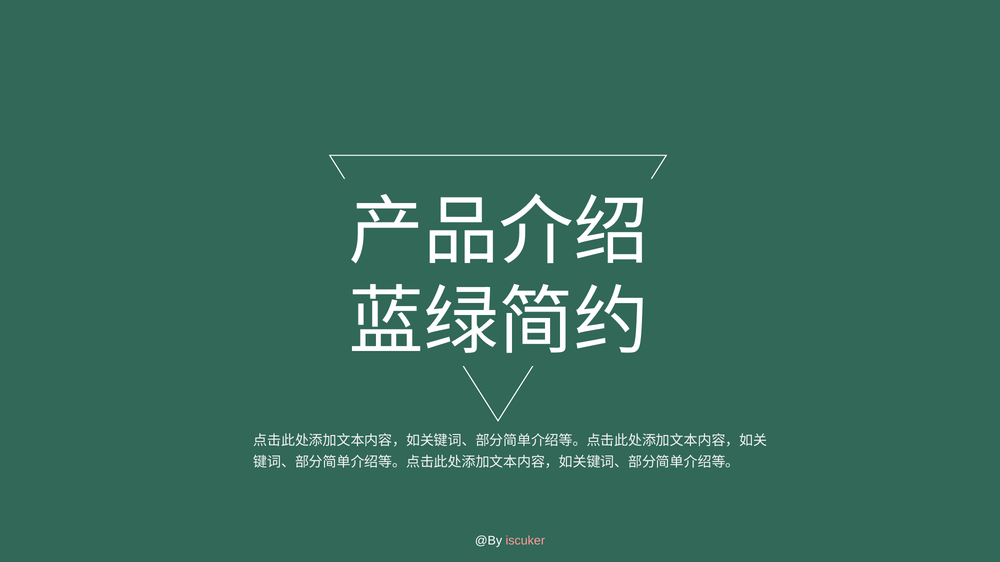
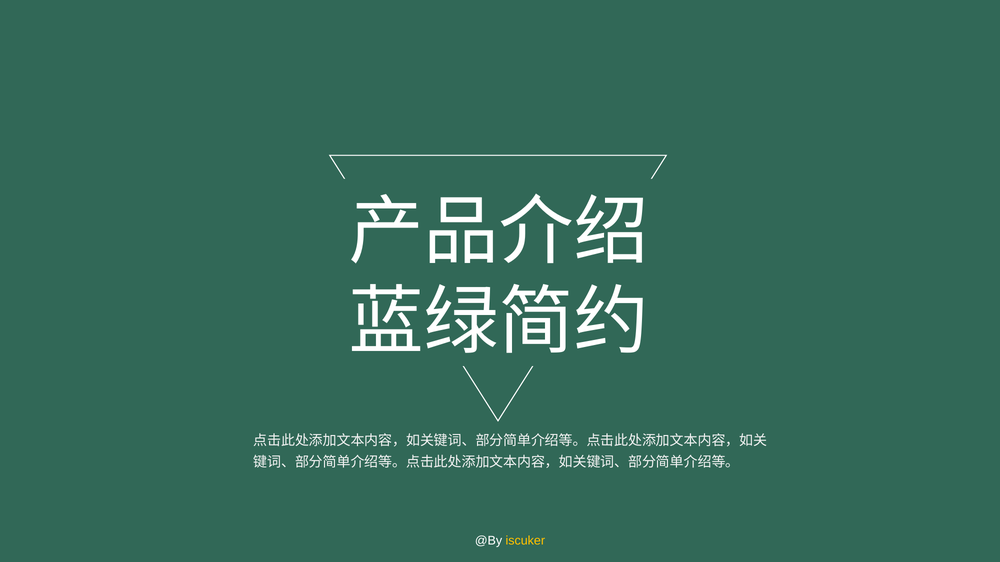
iscuker colour: pink -> yellow (525, 541)
